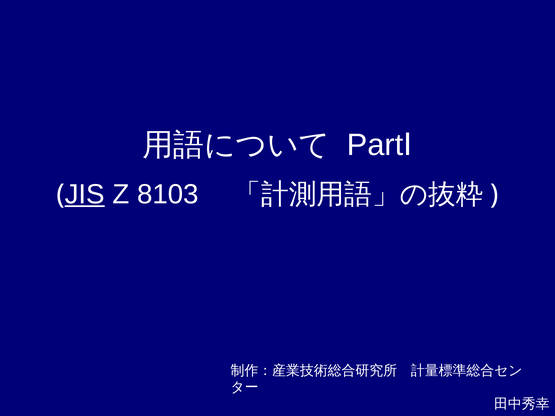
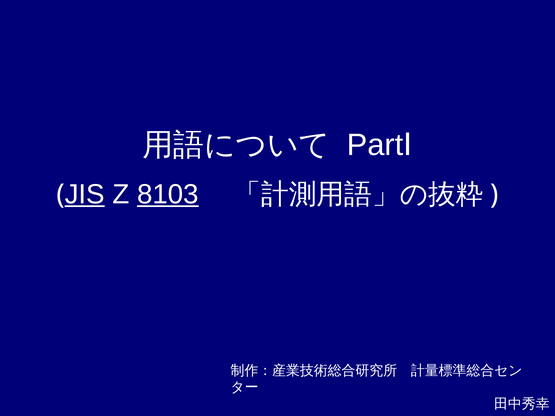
8103 underline: none -> present (168, 194)
